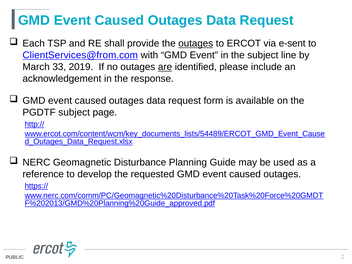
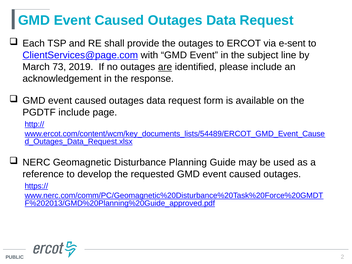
outages underline: present -> none (196, 43)
ClientServices@from.com: ClientServices@from.com -> ClientServices@page.com (80, 55)
33: 33 -> 73 (59, 67)
PGDTF subject: subject -> include (74, 112)
